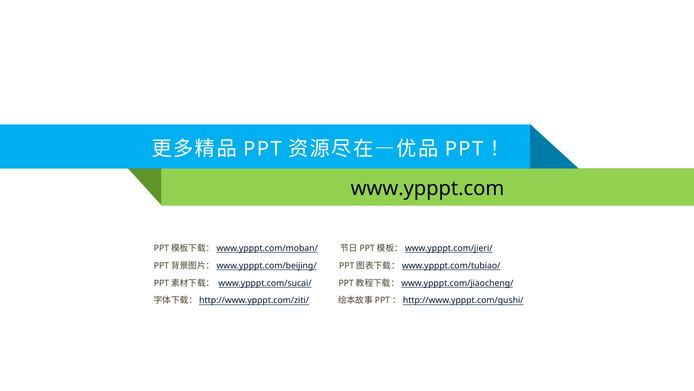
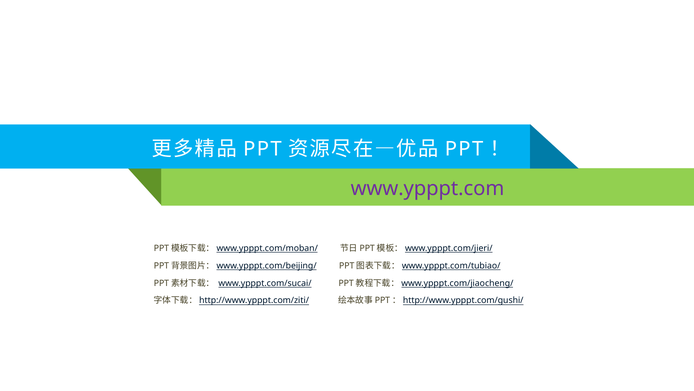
www.ypppt.com colour: black -> purple (428, 188)
